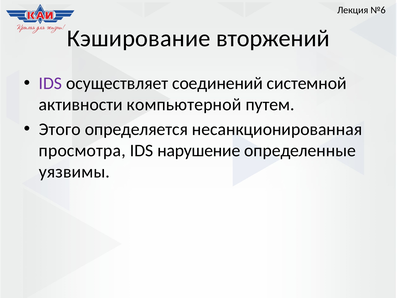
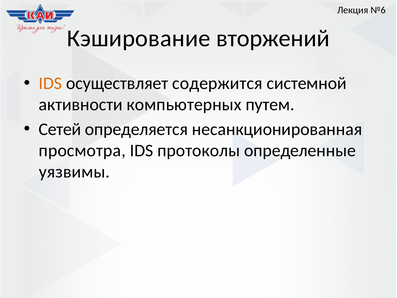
IDS colour: purple -> orange (50, 83)
соединений: соединений -> содержится (217, 83)
компьютерной: компьютерной -> компьютерных (184, 104)
Этого: Этого -> Сетей (60, 129)
нарушение: нарушение -> протоколы (199, 150)
